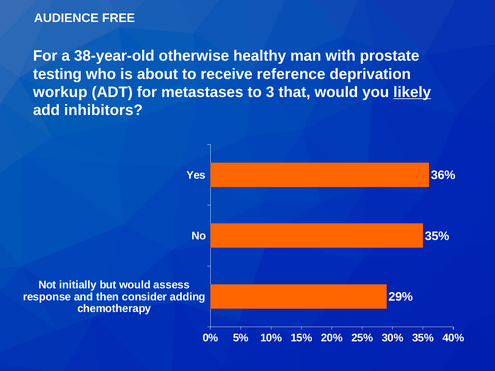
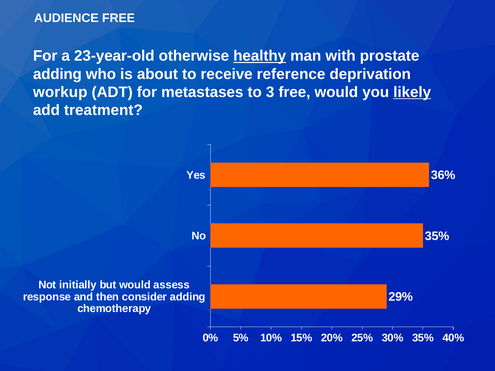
38-year-old: 38-year-old -> 23-year-old (114, 56)
healthy underline: none -> present (260, 56)
testing: testing -> adding (57, 74)
3 that: that -> free (294, 92)
inhibitors: inhibitors -> treatment (103, 110)
